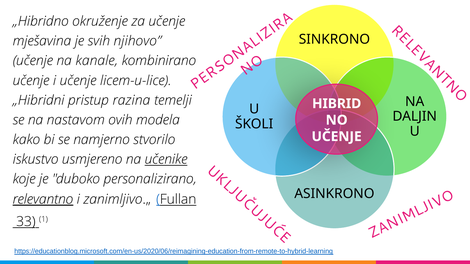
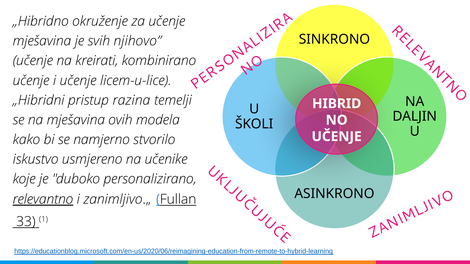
kanale: kanale -> kreirati (97, 61)
na nastavom: nastavom -> mješavina (76, 120)
učenike underline: present -> none (166, 160)
